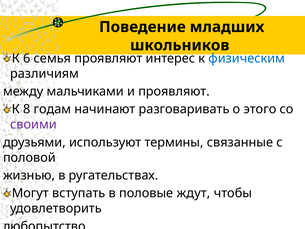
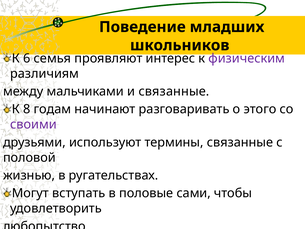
физическим colour: blue -> purple (247, 58)
и проявляют: проявляют -> связанные (174, 91)
ждут: ждут -> сами (194, 193)
